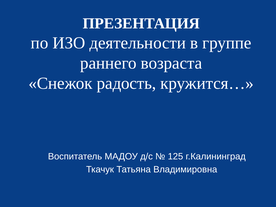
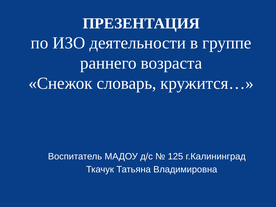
радость: радость -> словарь (127, 83)
